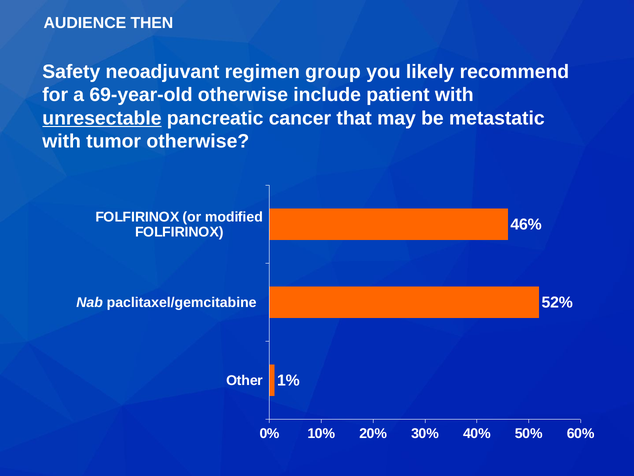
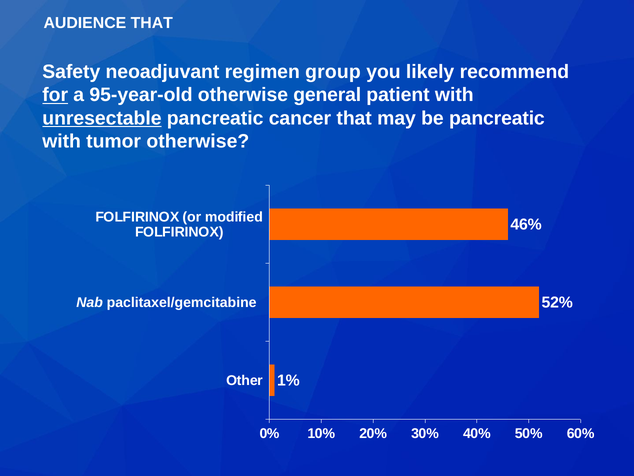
AUDIENCE THEN: THEN -> THAT (152, 23)
for underline: none -> present (55, 95)
69-year-old: 69-year-old -> 95-year-old (141, 95)
include: include -> general (327, 95)
be metastatic: metastatic -> pancreatic (497, 118)
